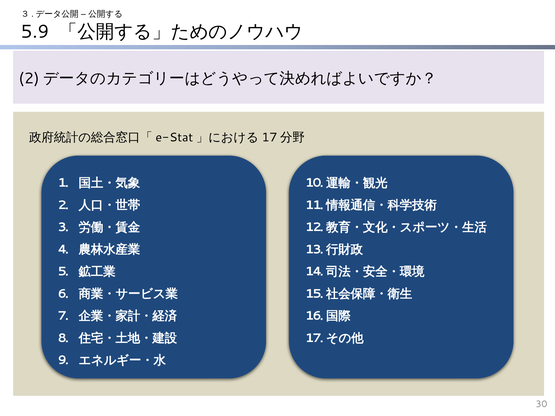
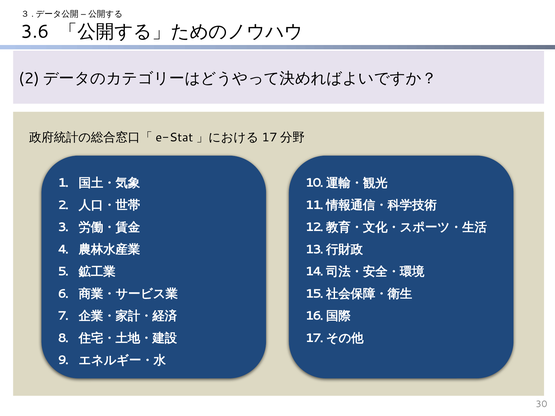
5.9: 5.9 -> 3.6 (35, 32)
